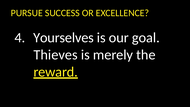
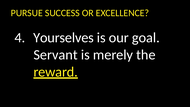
Thieves: Thieves -> Servant (56, 55)
